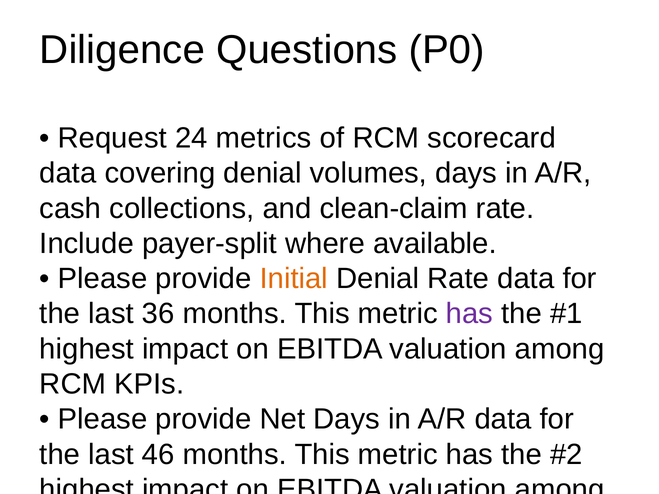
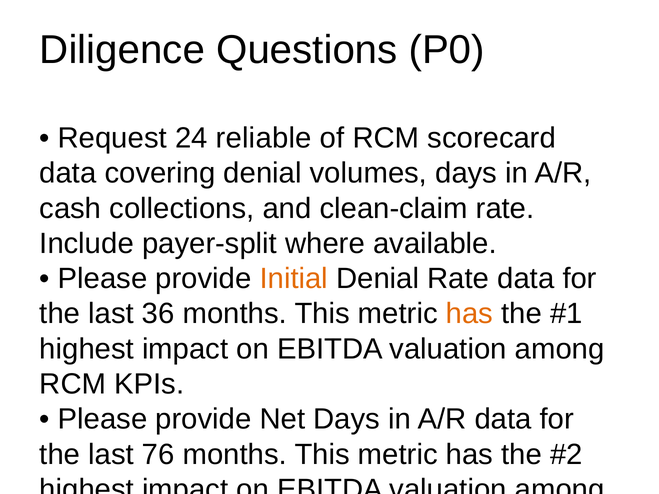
metrics: metrics -> reliable (264, 138)
has colour: purple -> orange (469, 314)
46: 46 -> 76 (158, 455)
